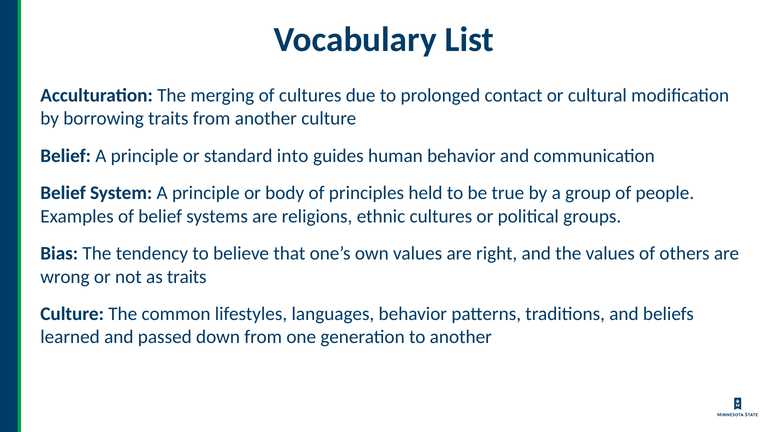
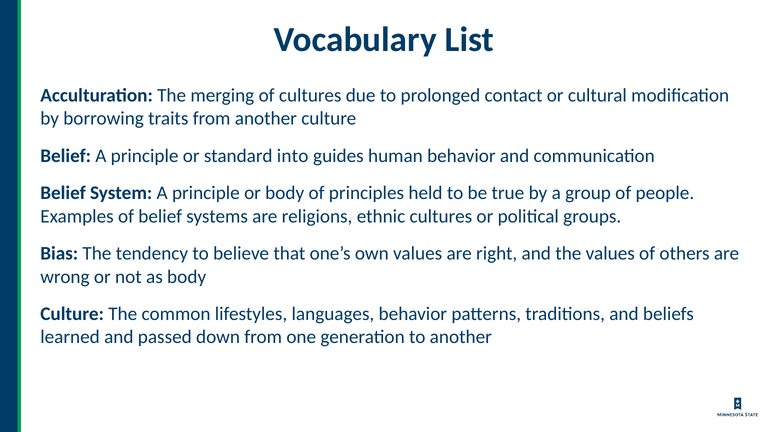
as traits: traits -> body (187, 277)
